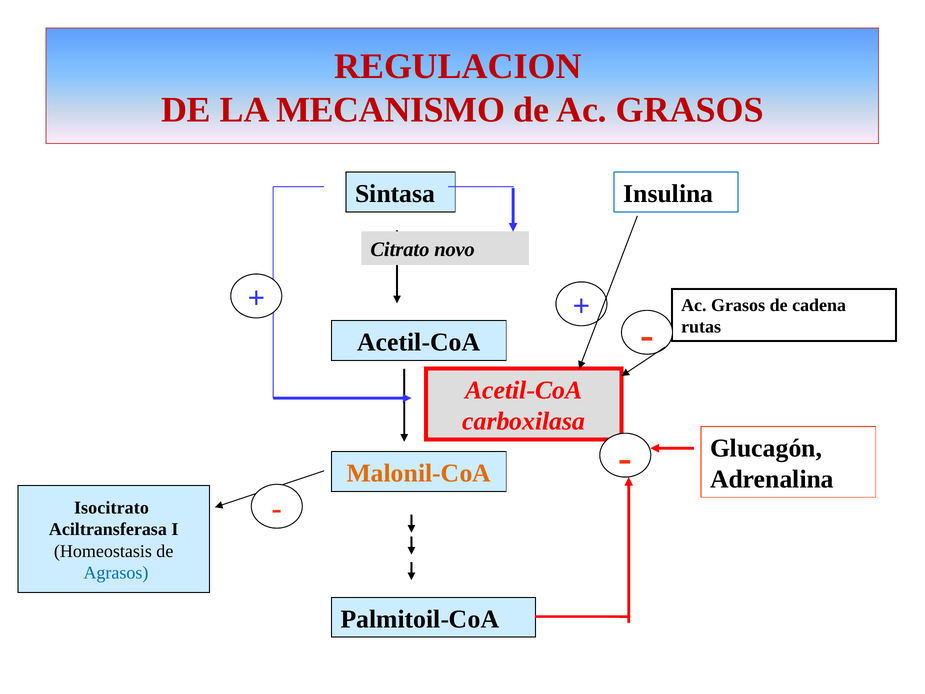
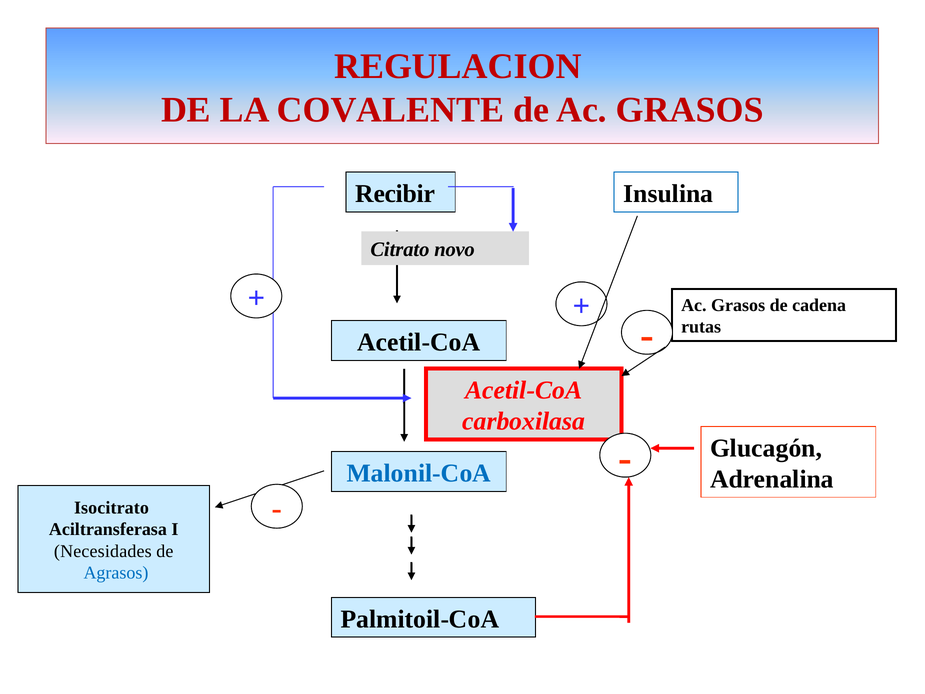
MECANISMO: MECANISMO -> COVALENTE (390, 110)
Sintasa: Sintasa -> Recibir (395, 194)
Malonil-CoA colour: orange -> blue (419, 473)
Homeostasis: Homeostasis -> Necesidades (103, 551)
